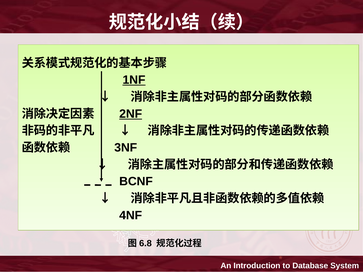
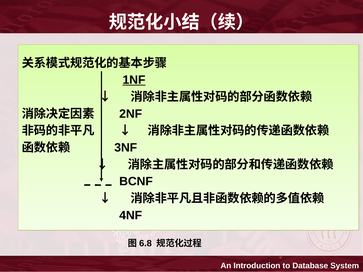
2NF underline: present -> none (131, 114)
